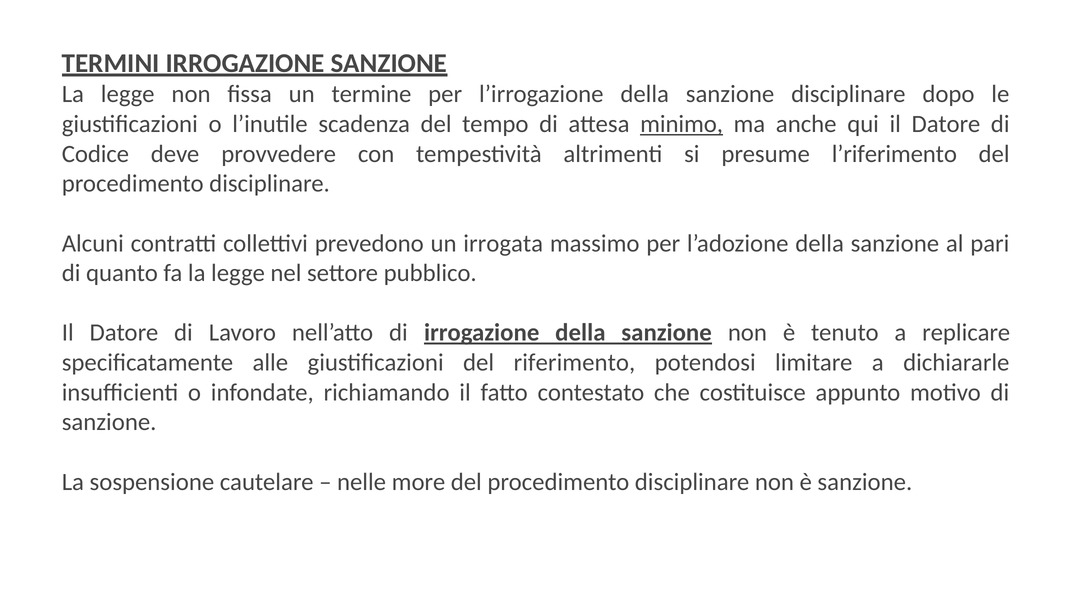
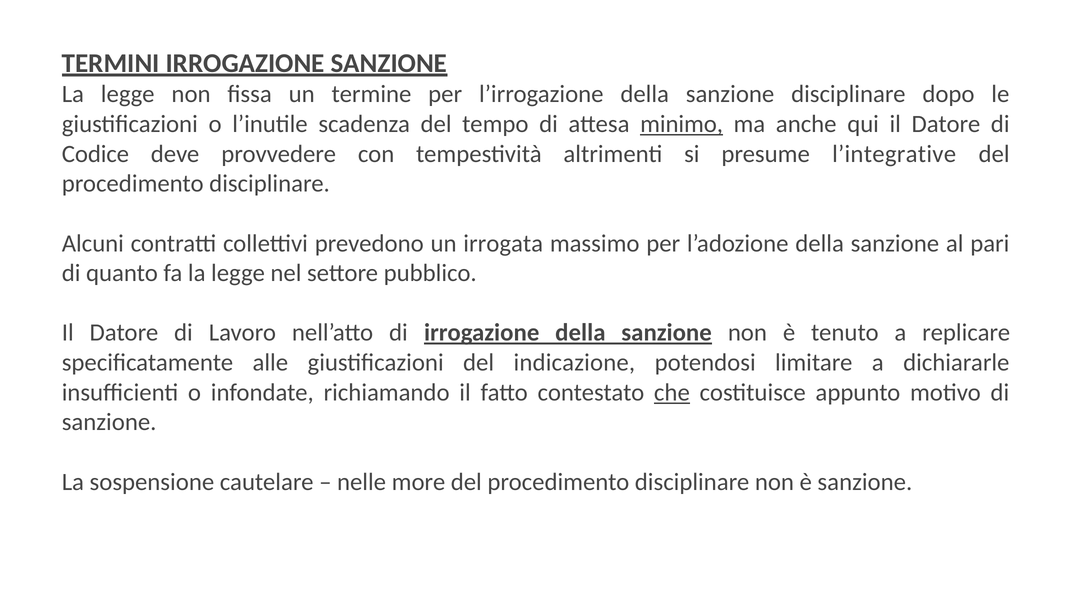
l’riferimento: l’riferimento -> l’integrative (894, 154)
riferimento: riferimento -> indicazione (574, 362)
che underline: none -> present (672, 392)
